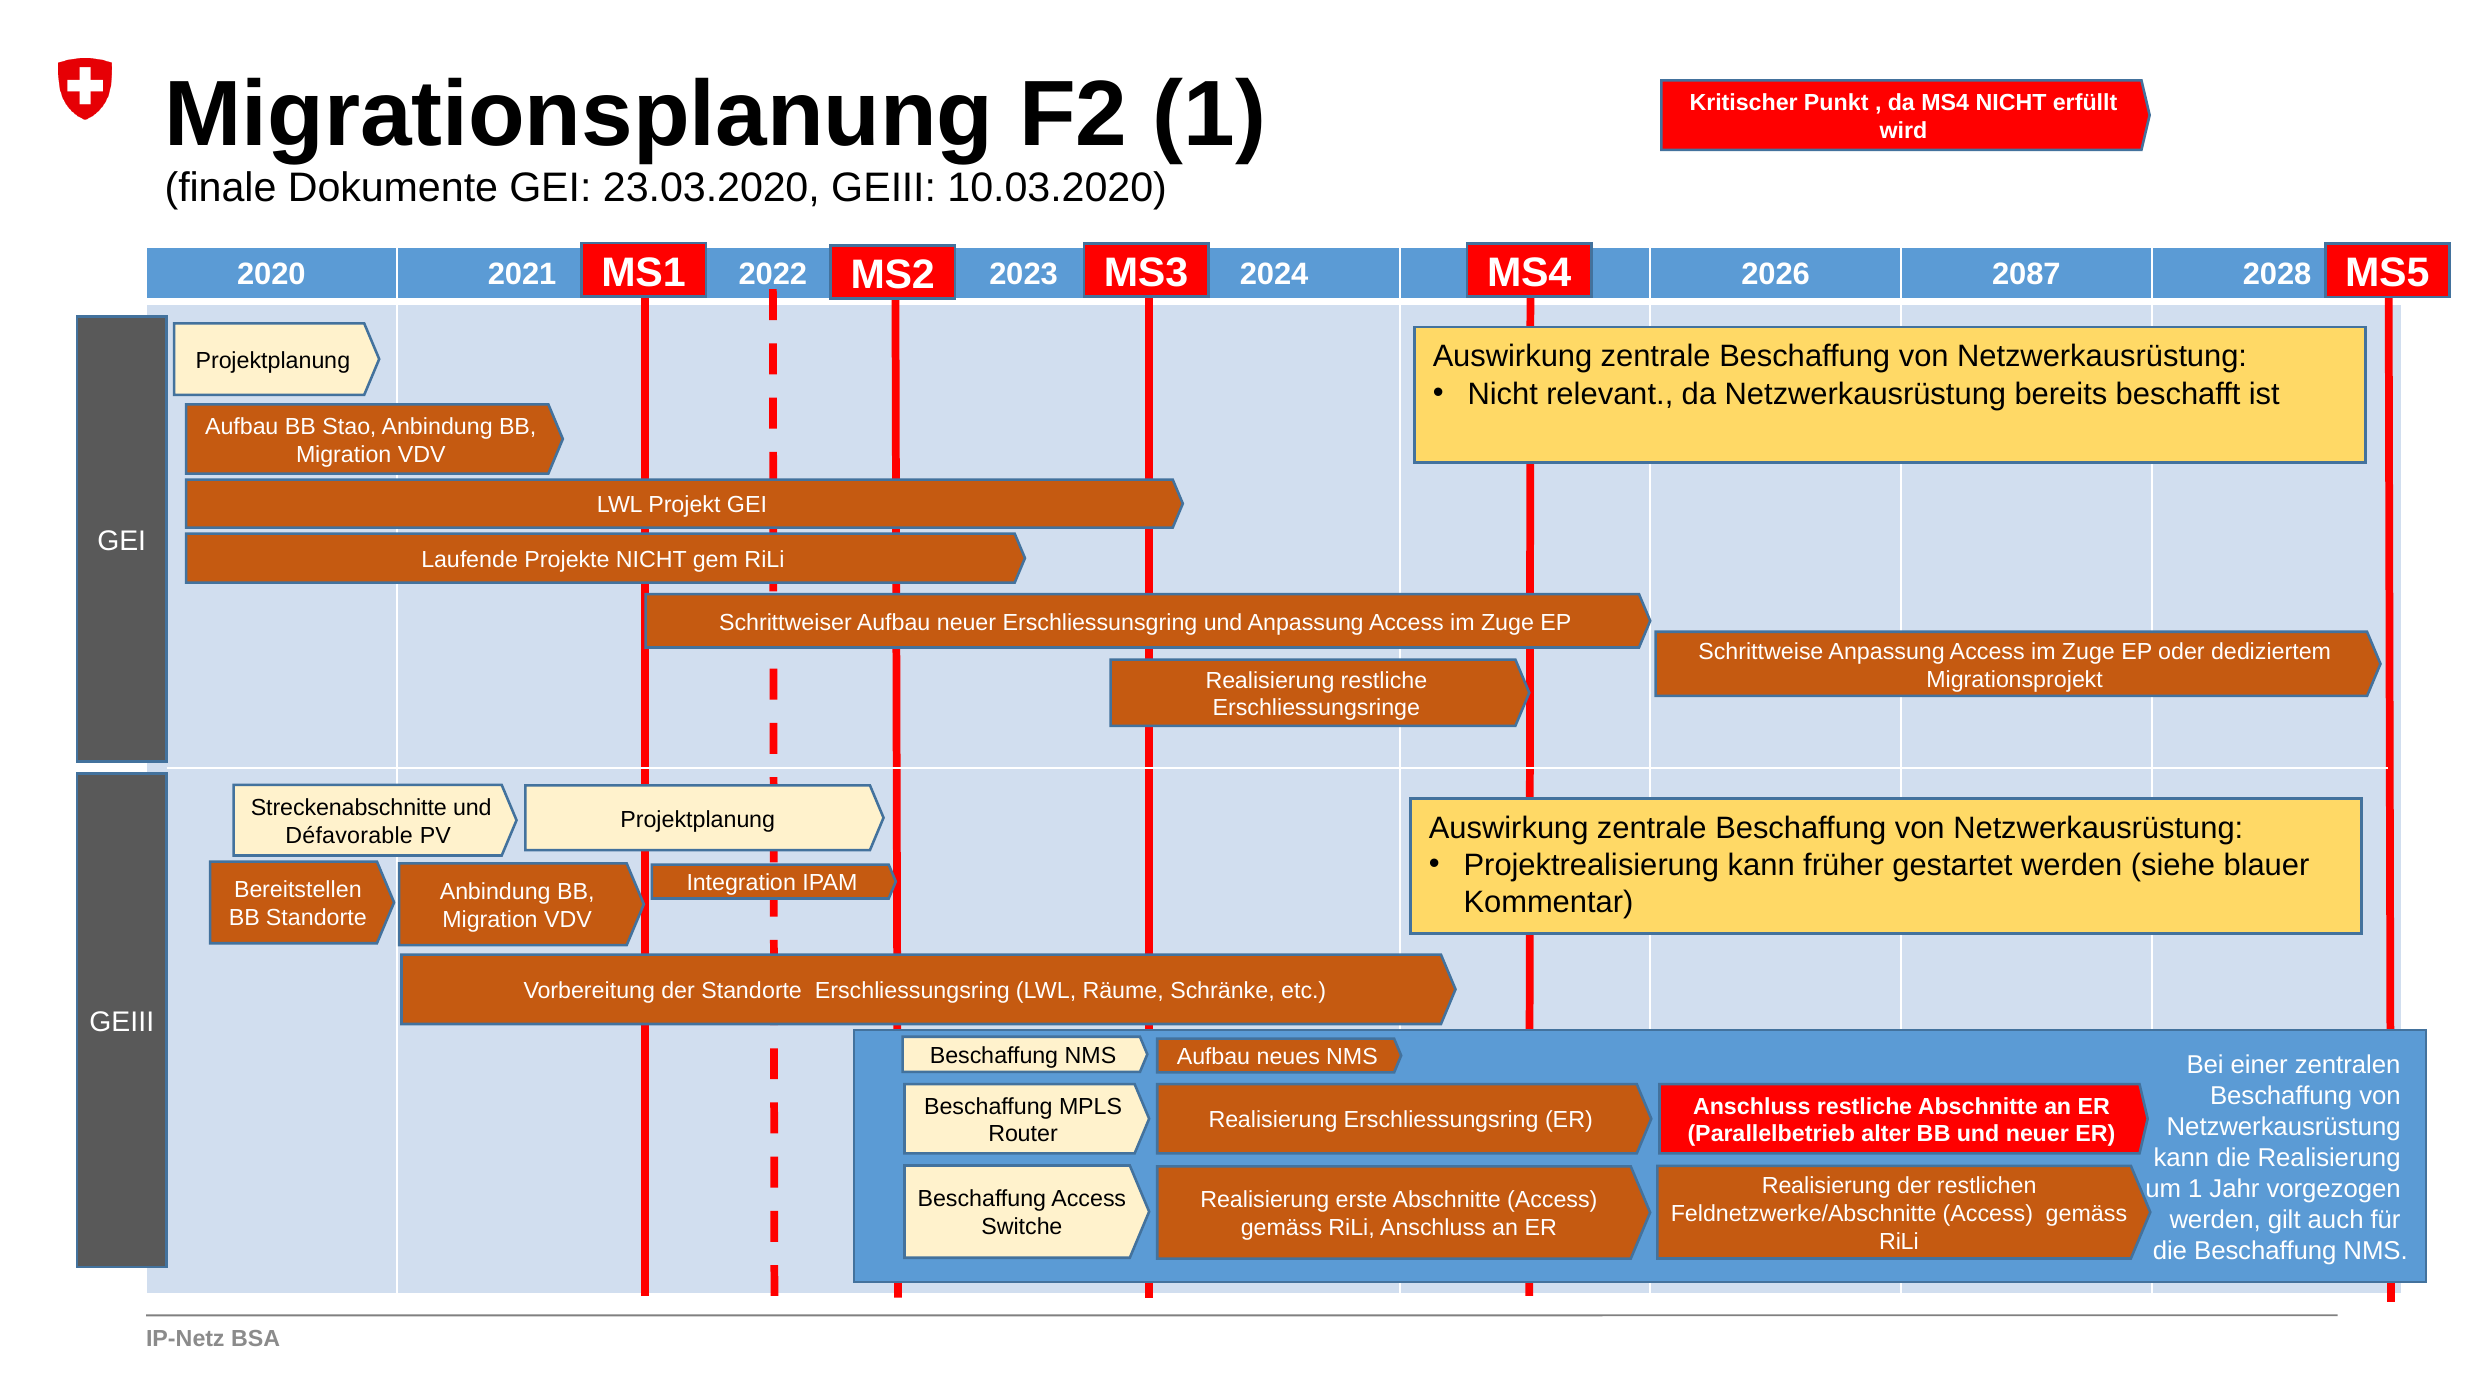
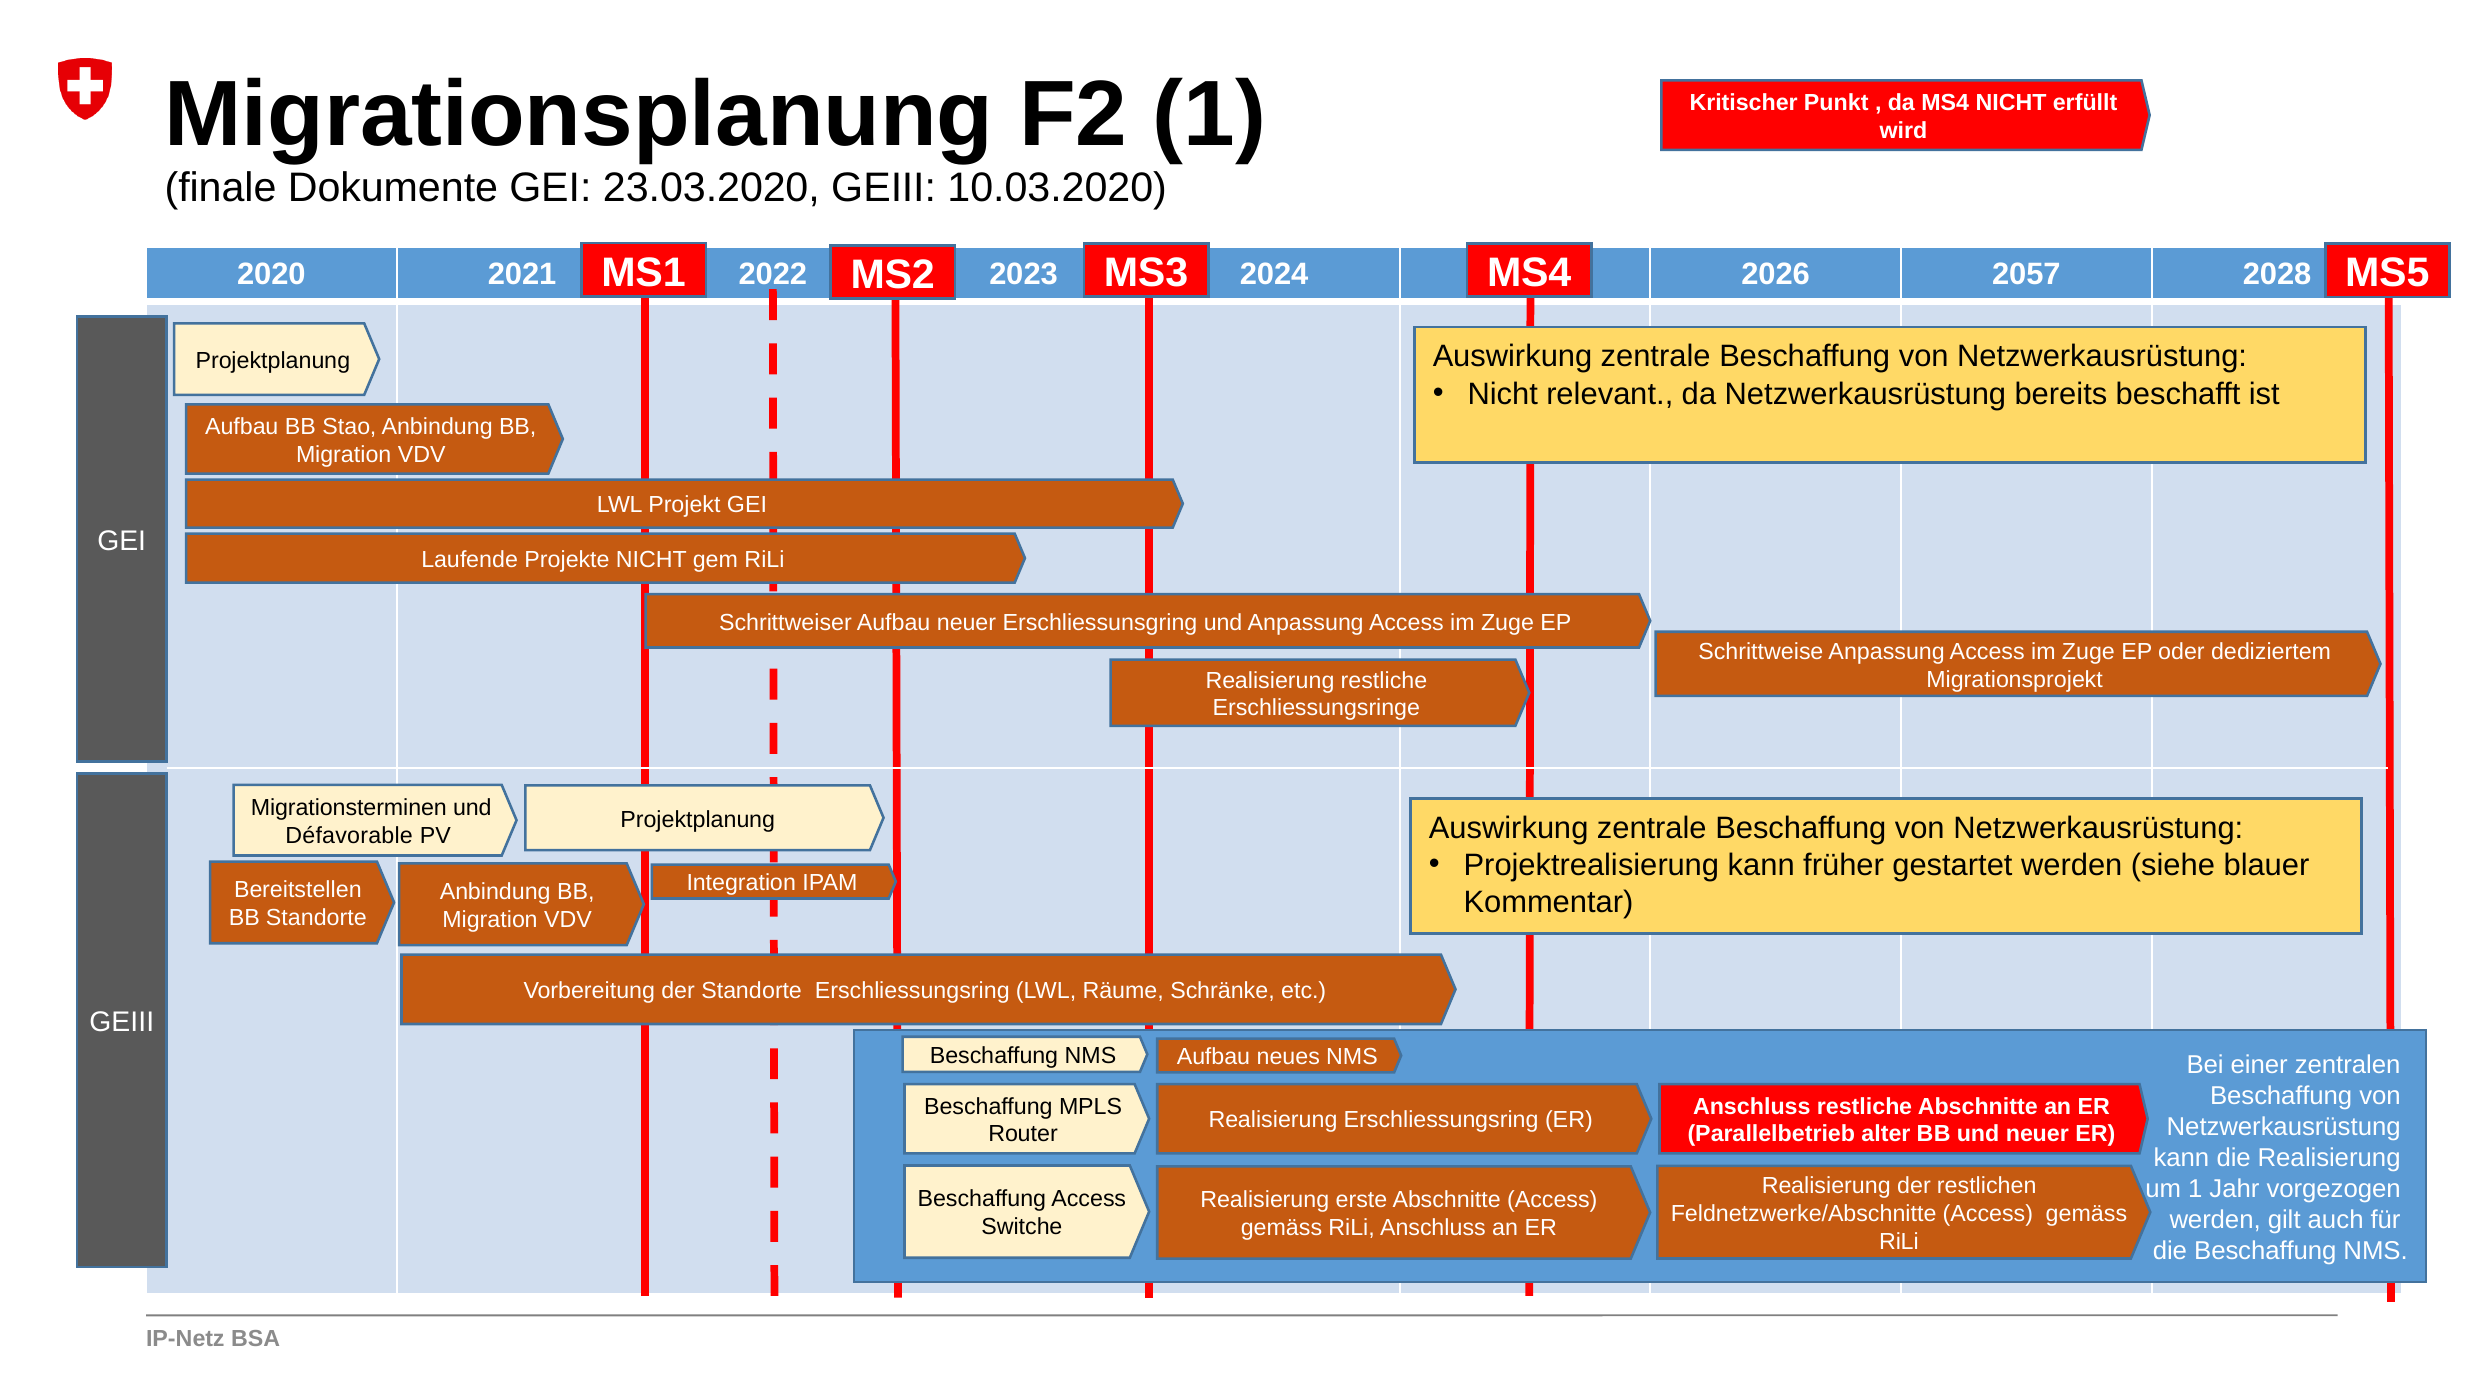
2087: 2087 -> 2057 (2026, 274)
Streckenabschnitte: Streckenabschnitte -> Migrationsterminen (349, 808)
